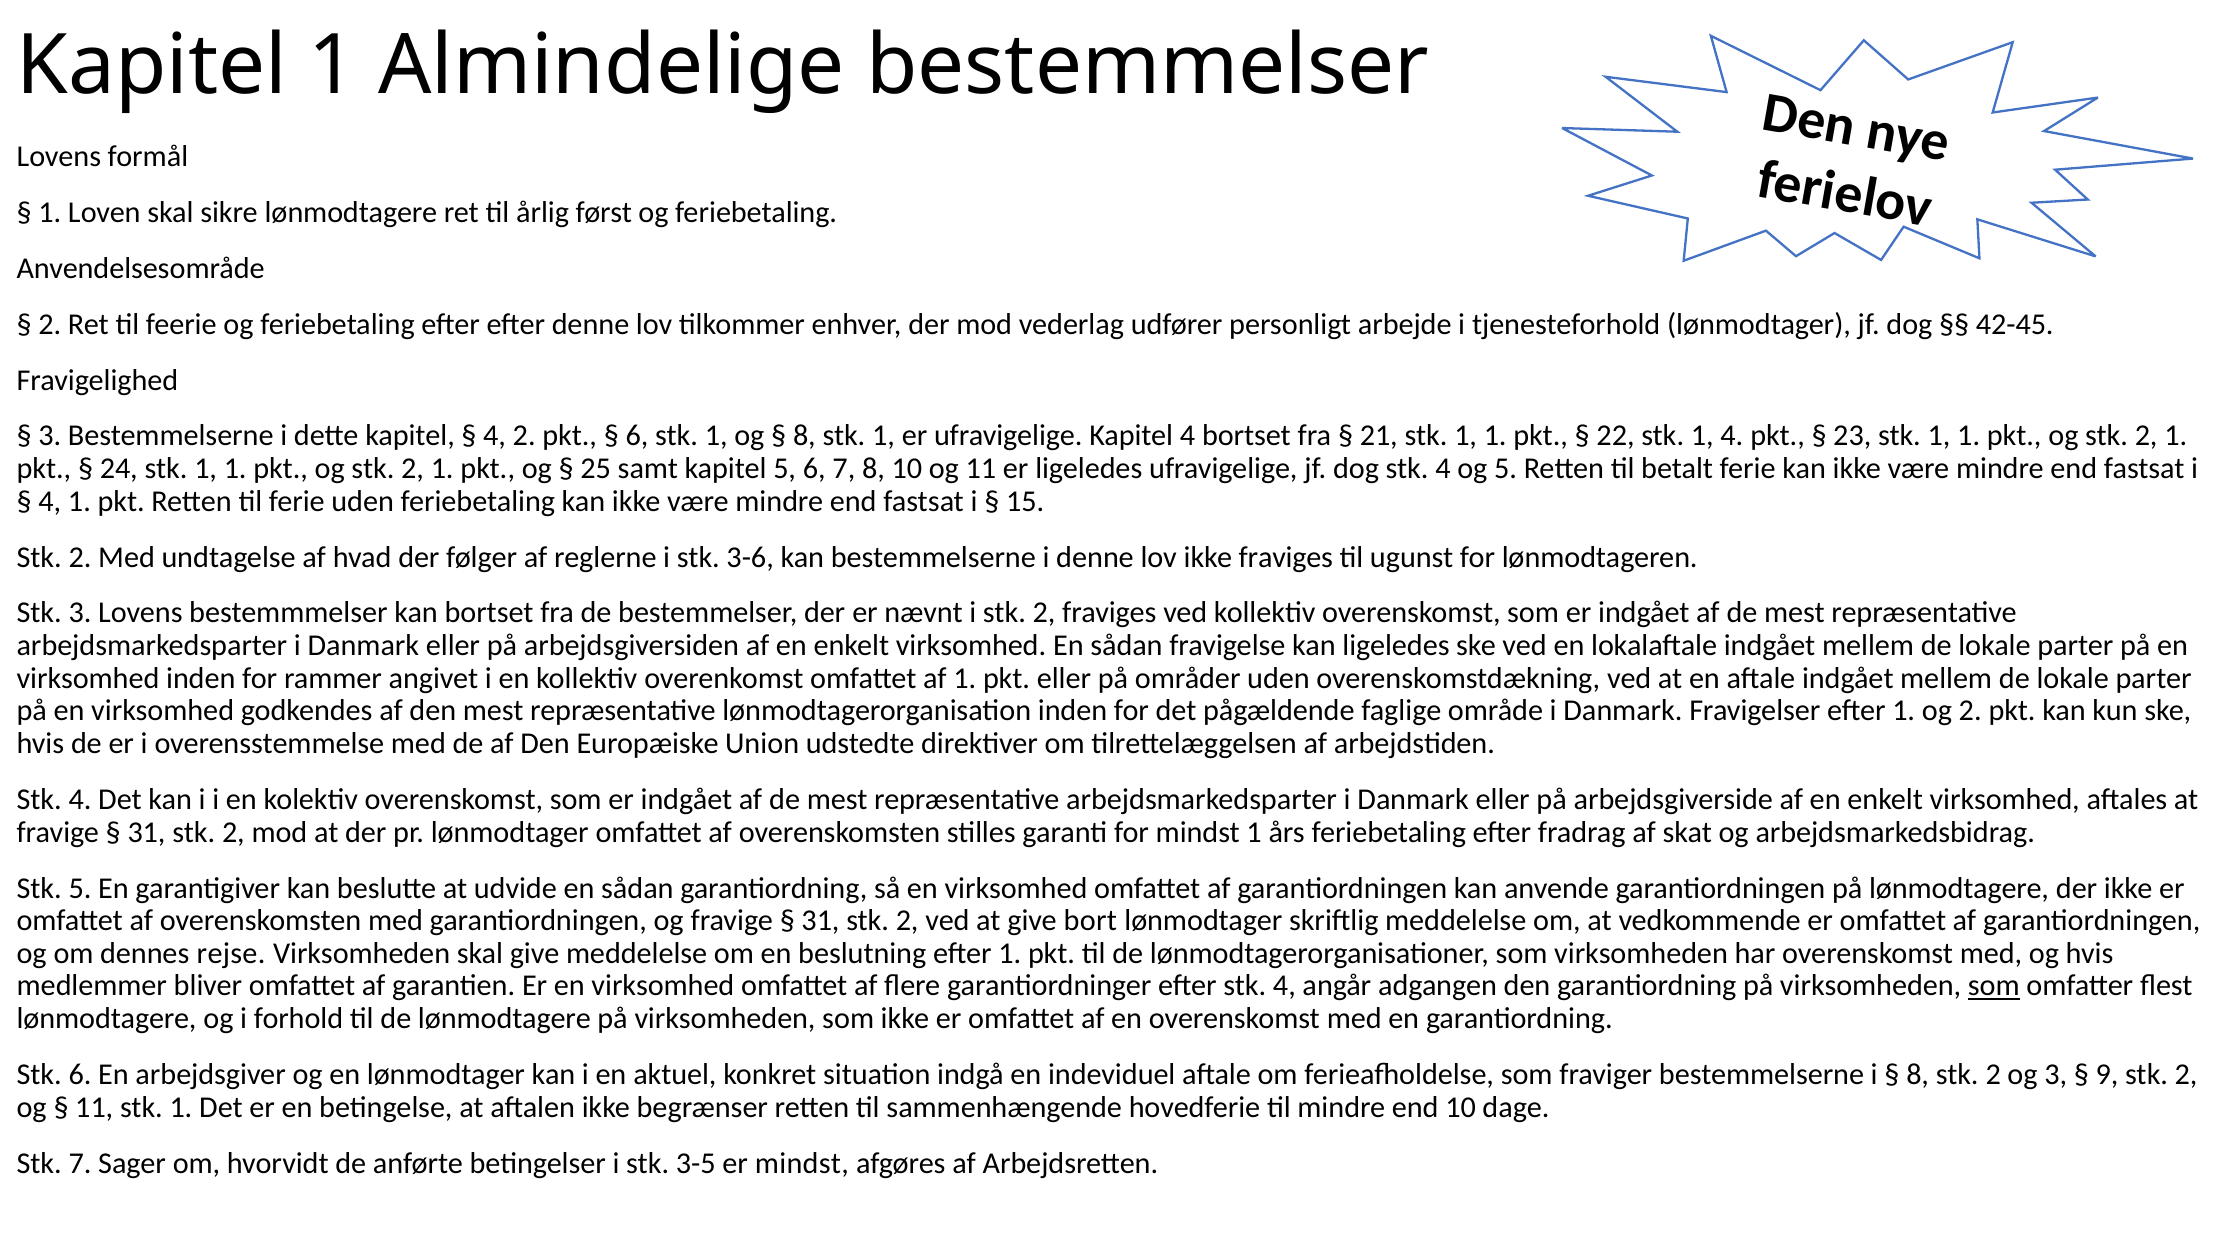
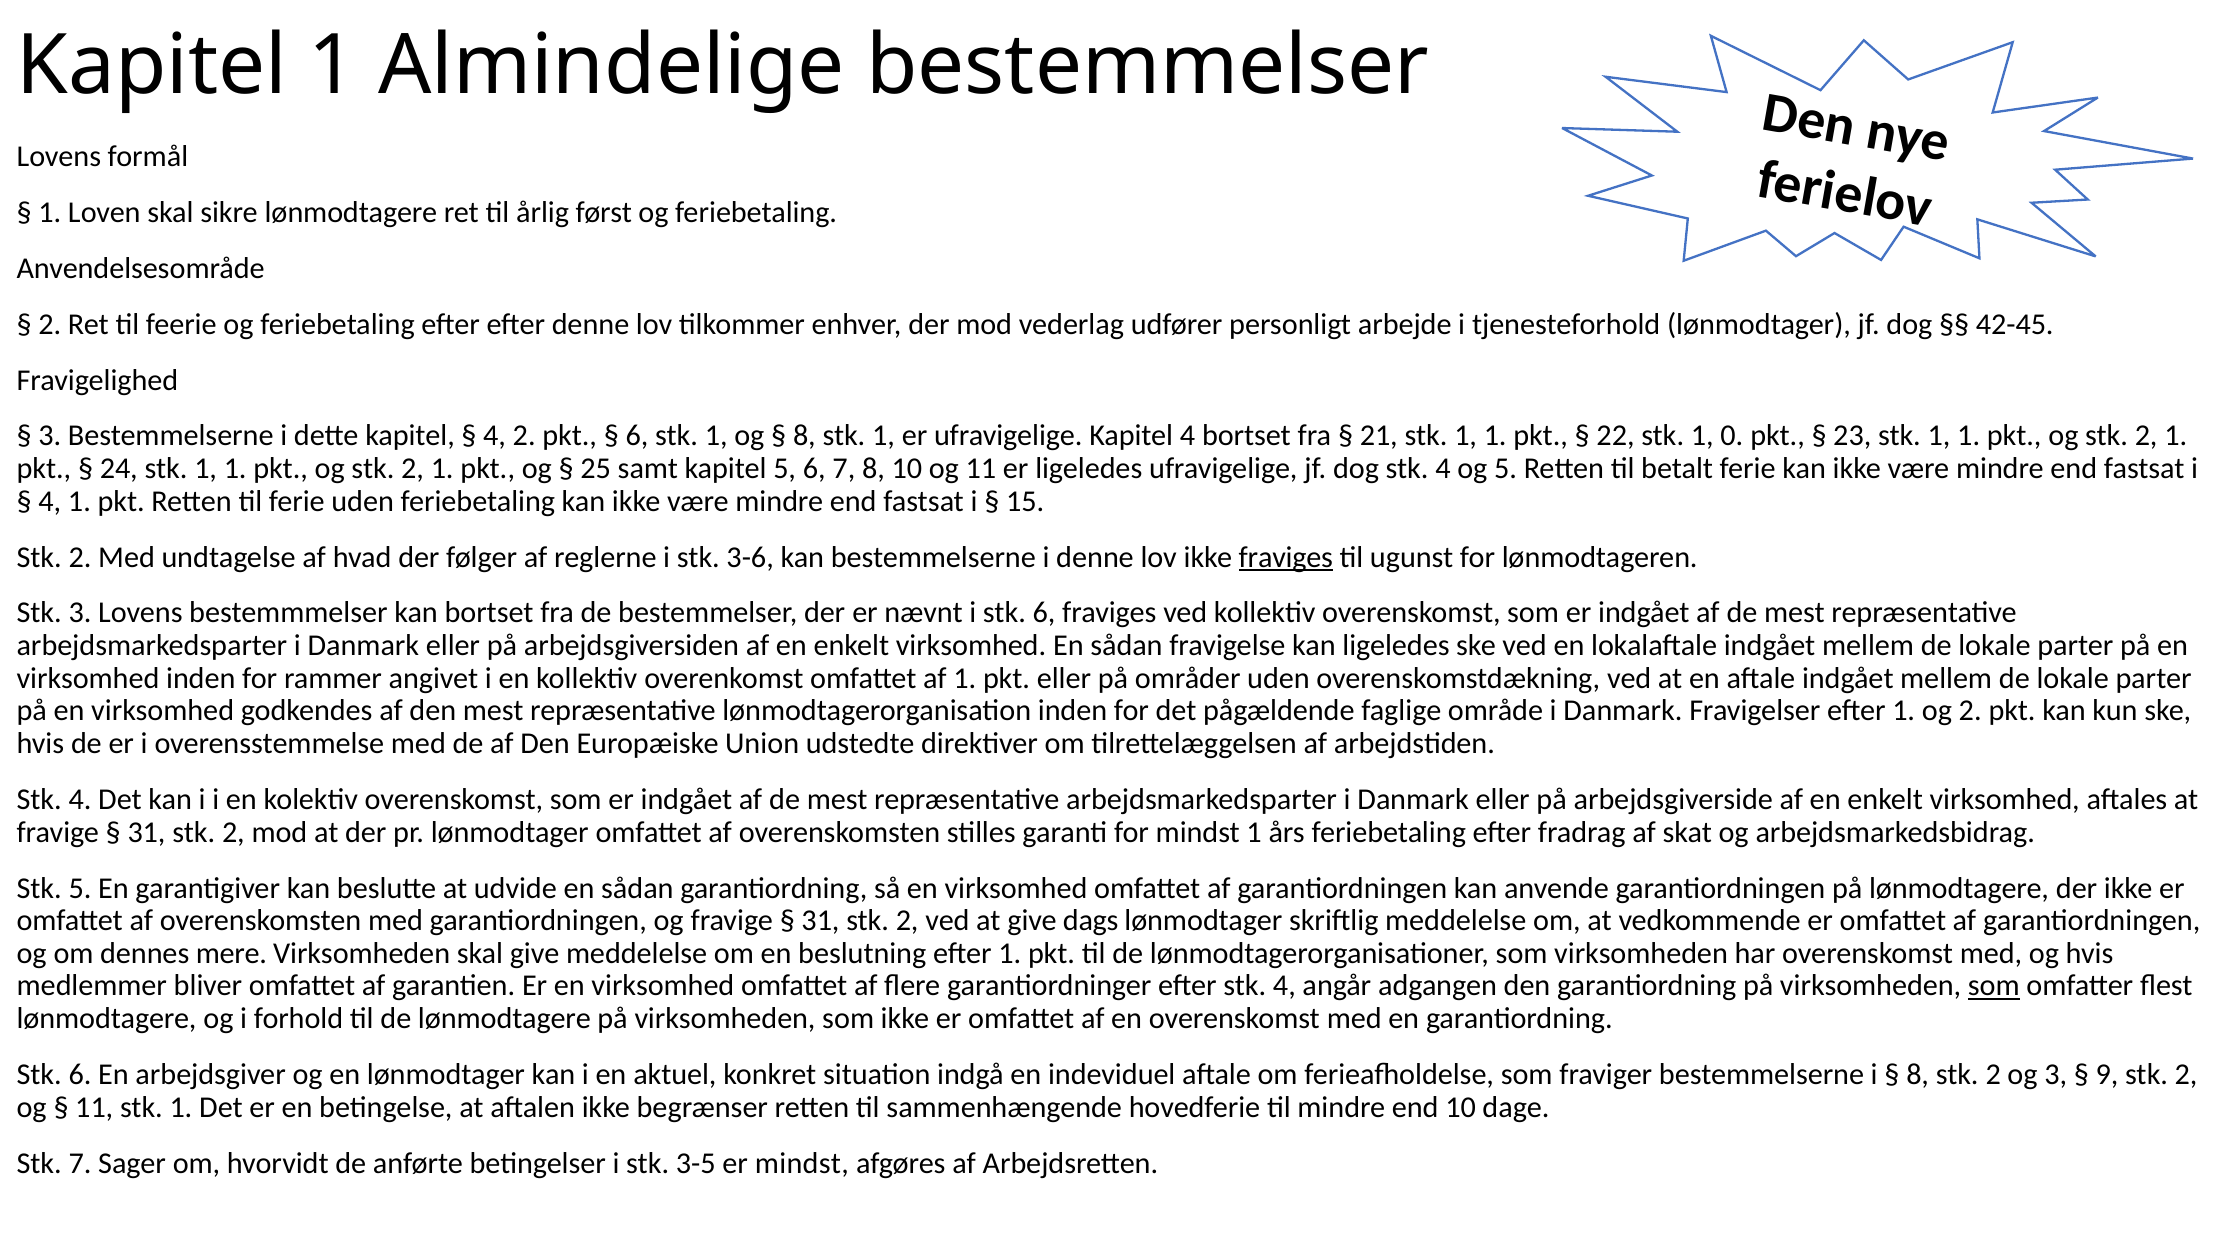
1 4: 4 -> 0 (1732, 436)
fraviges underline: none -> present (1286, 557)
i stk 2: 2 -> 6 (1044, 613)
bort: bort -> dags (1091, 921)
rejse: rejse -> mere (231, 954)
